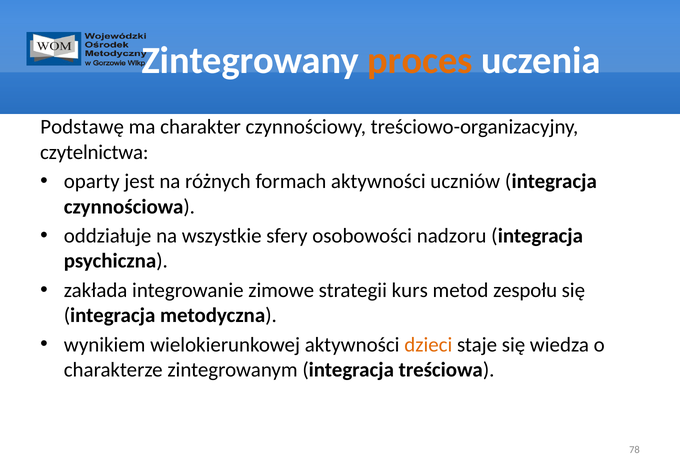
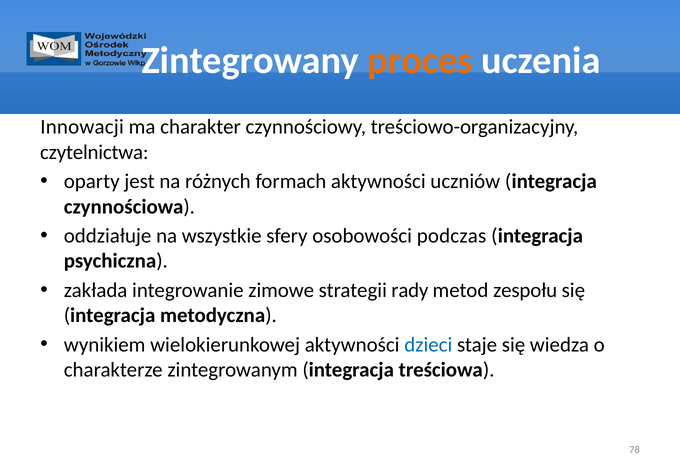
Podstawę: Podstawę -> Innowacji (82, 127)
nadzoru: nadzoru -> podczas (452, 236)
kurs: kurs -> rady (410, 290)
dzieci colour: orange -> blue (428, 345)
